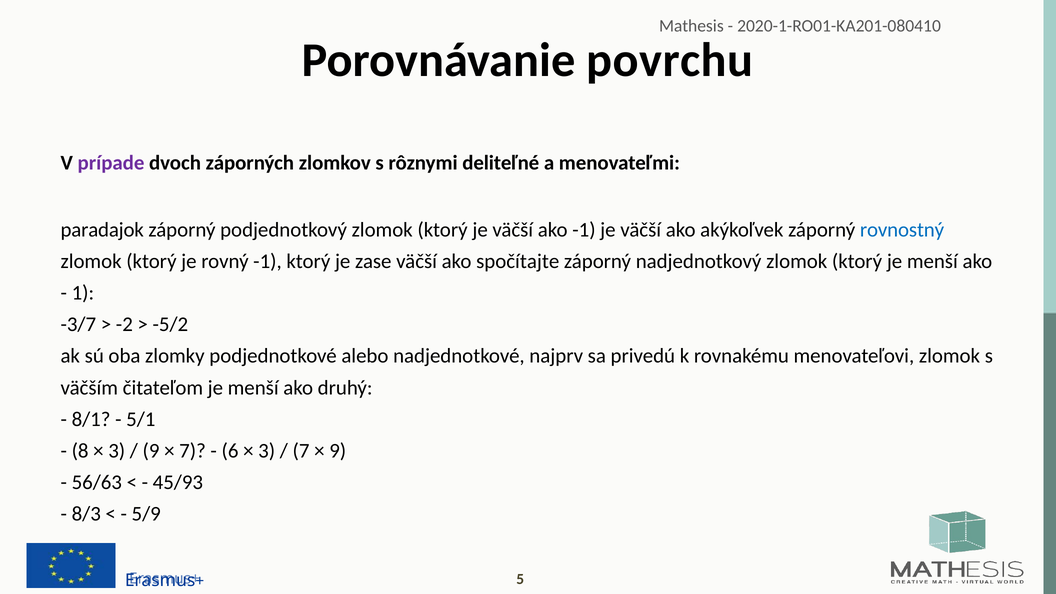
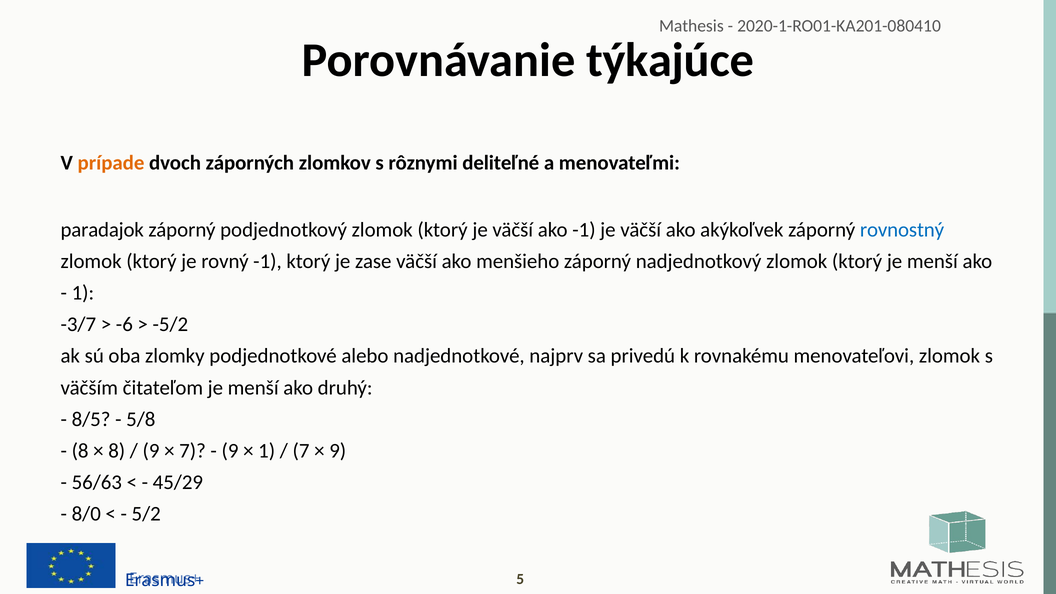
povrchu: povrchu -> týkajúce (670, 60)
prípade colour: purple -> orange (111, 163)
spočítajte: spočítajte -> menšieho (518, 261)
-2: -2 -> -6 (124, 324)
8/1: 8/1 -> 8/5 (91, 419)
5/1: 5/1 -> 5/8 (141, 419)
3: 3 -> 8 (117, 451)
6: 6 -> 9 (230, 451)
3: 3 -> 1 (267, 451)
45/93: 45/93 -> 45/29 (178, 482)
8/3: 8/3 -> 8/0 (86, 514)
5/9: 5/9 -> 5/2 (146, 514)
